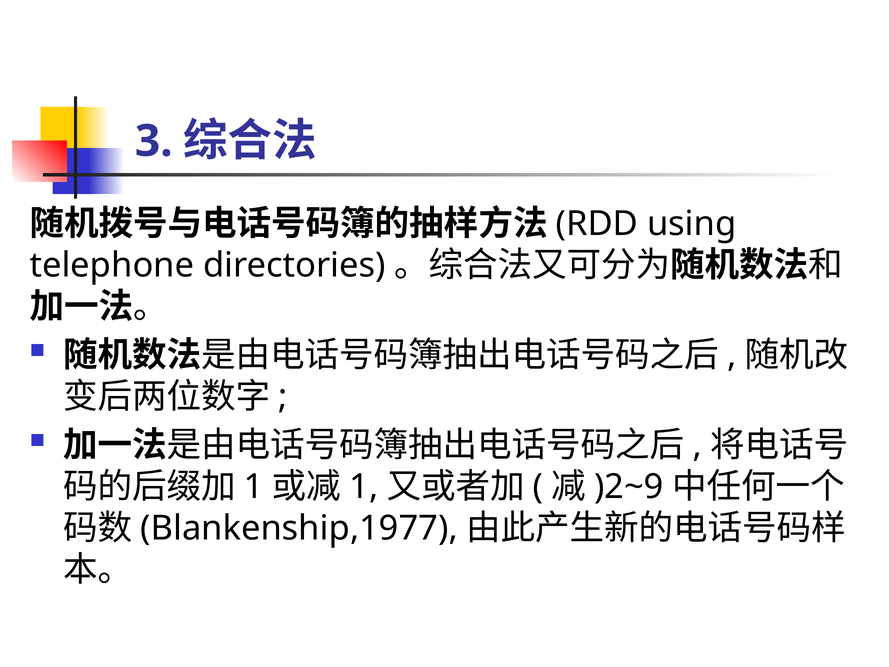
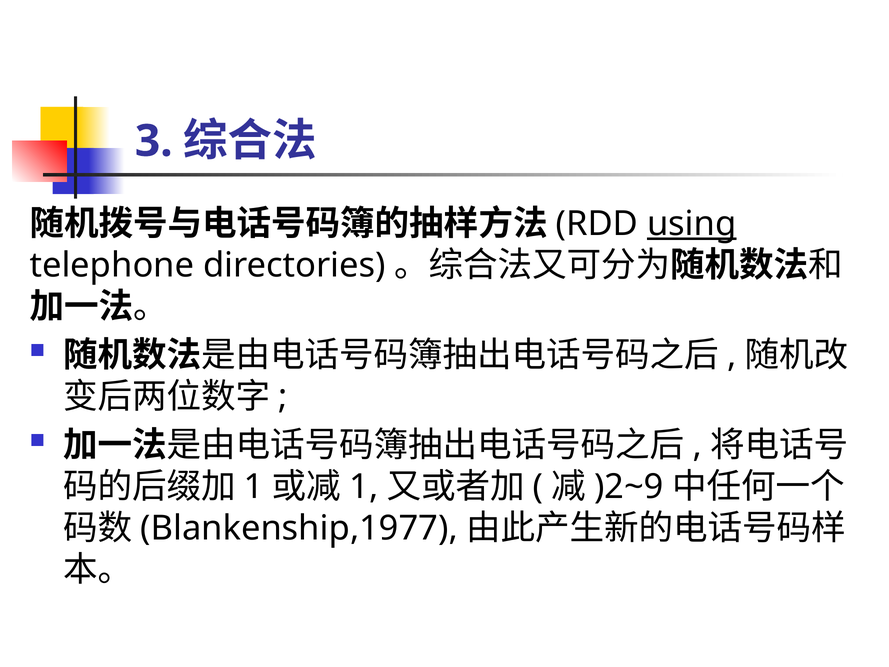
using underline: none -> present (692, 224)
